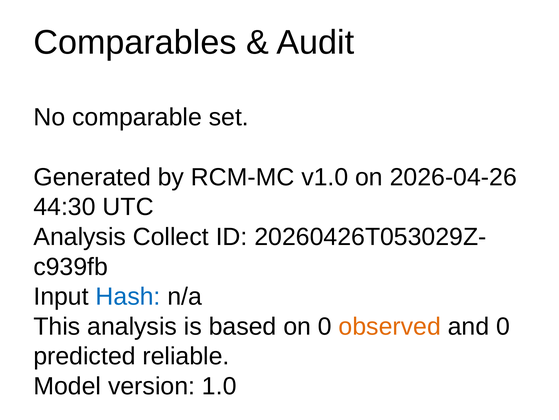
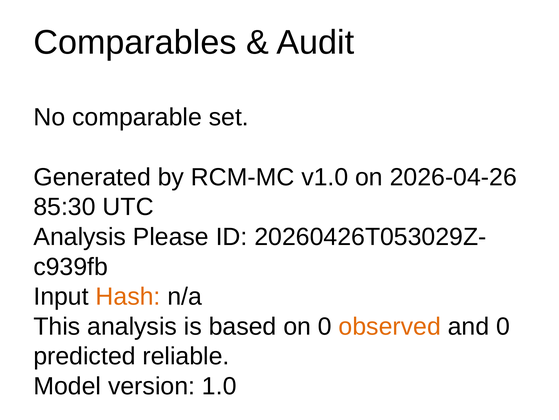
44:30: 44:30 -> 85:30 (65, 207)
Collect: Collect -> Please (171, 237)
Hash colour: blue -> orange (128, 296)
